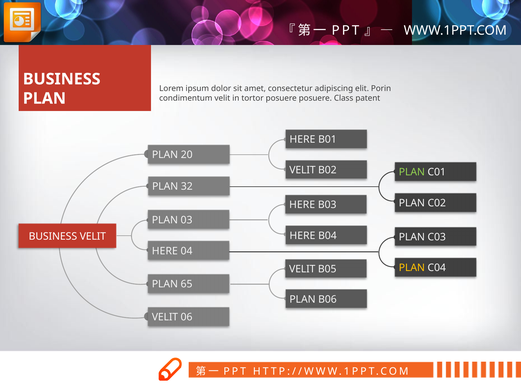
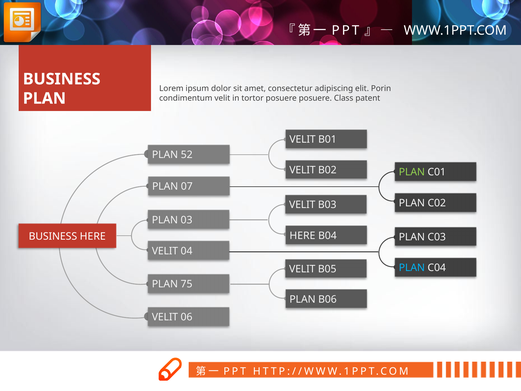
HERE: HERE -> VELIT (303, 139)
20: 20 -> 52 (187, 155)
32: 32 -> 07 (187, 186)
HERE: HERE -> VELIT (302, 205)
BUSINESS VELIT: VELIT -> HERE (93, 236)
HERE: HERE -> VELIT (165, 251)
PLAN colour: yellow -> light blue (412, 268)
65: 65 -> 75 (187, 284)
